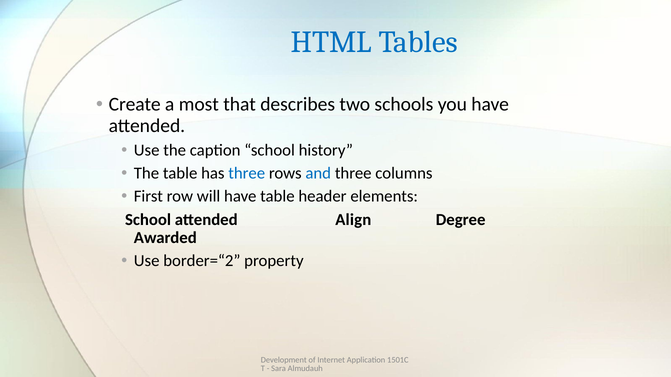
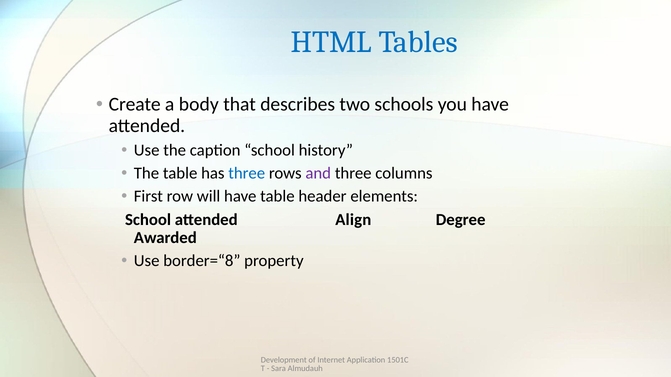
most: most -> body (199, 105)
and colour: blue -> purple (318, 174)
border=“2: border=“2 -> border=“8 (202, 261)
